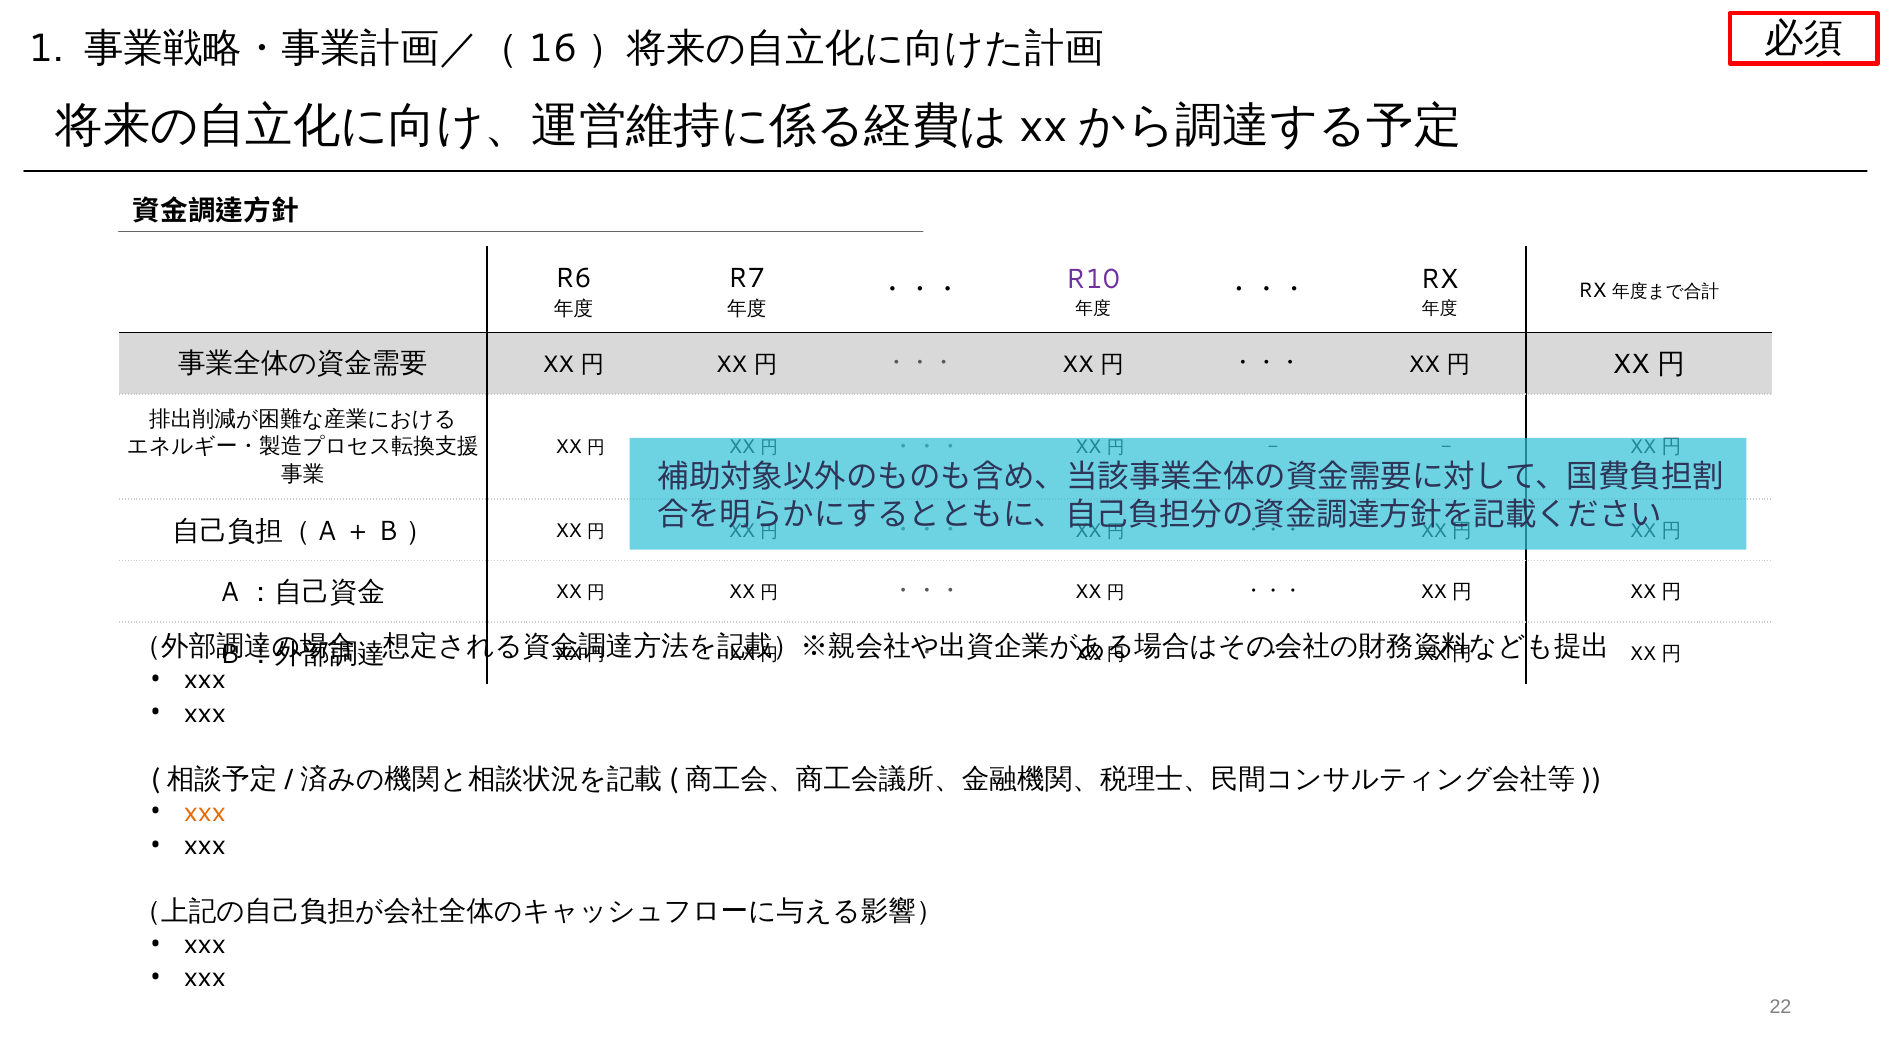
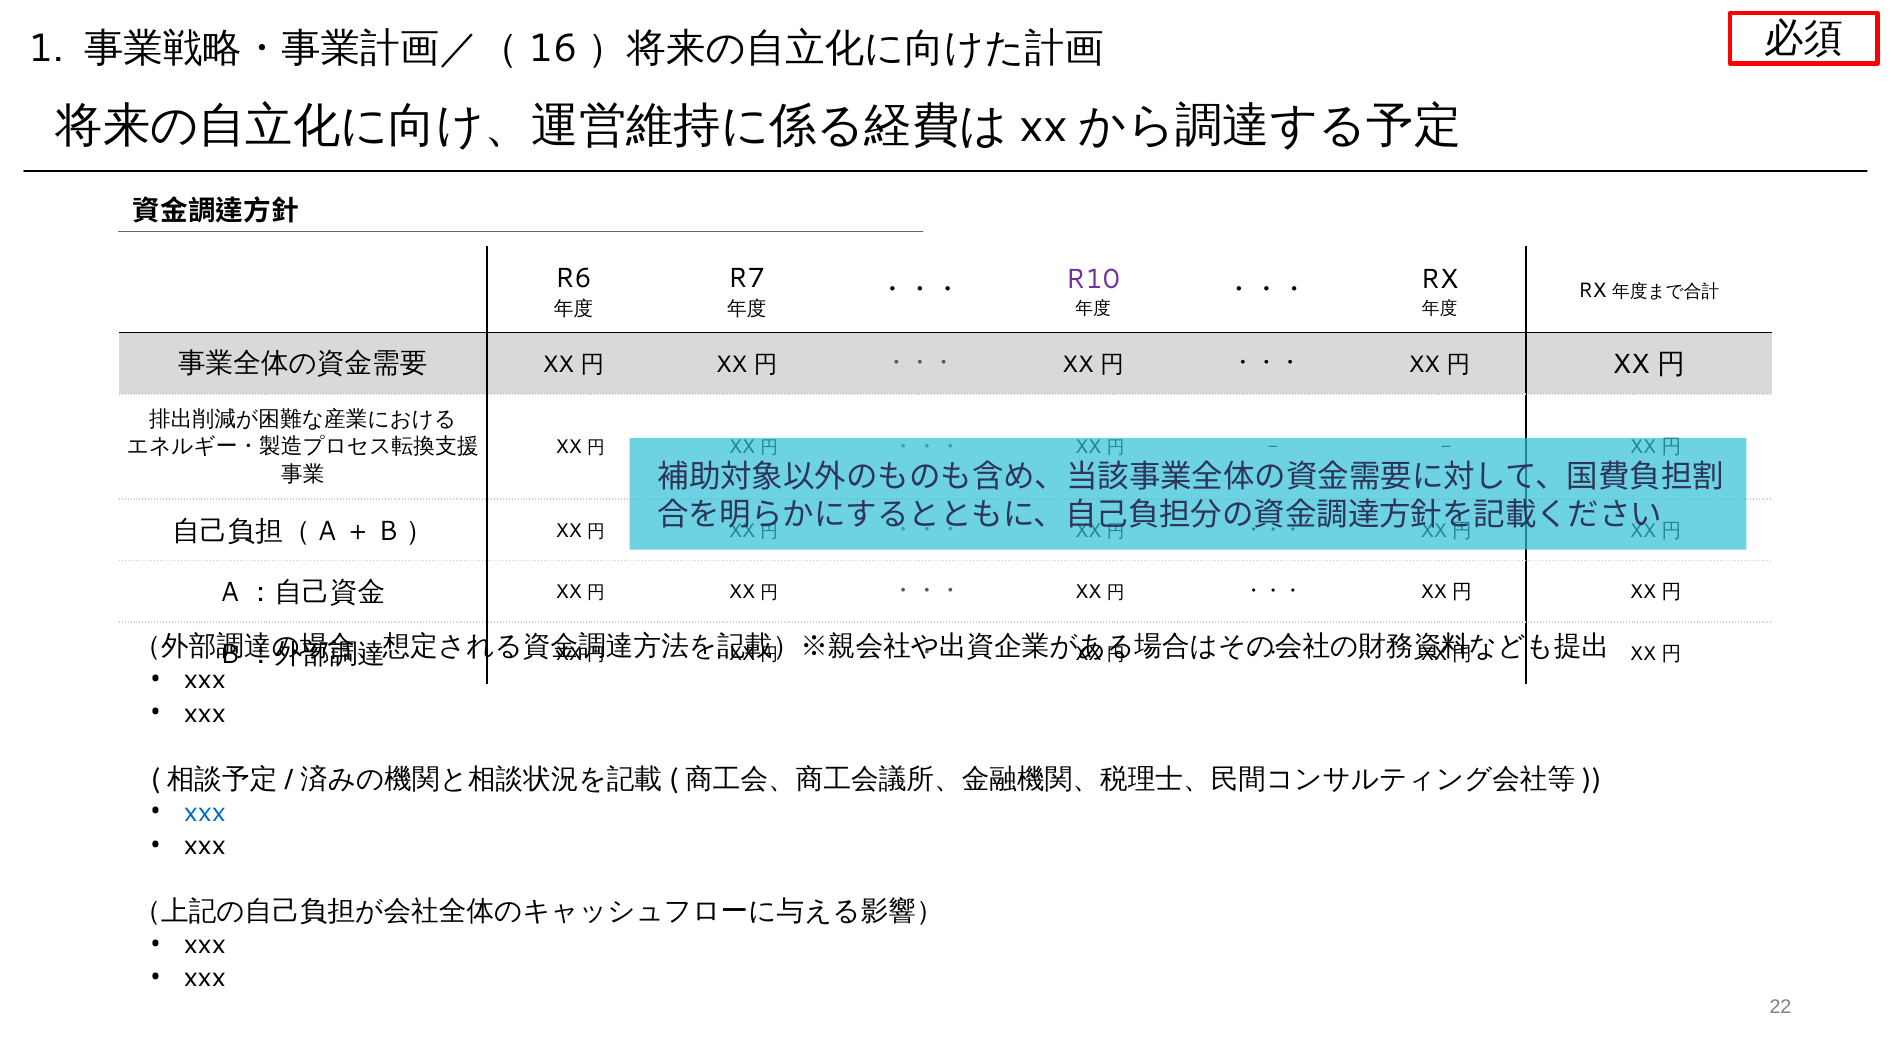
xxx colour: orange -> blue (205, 812)
